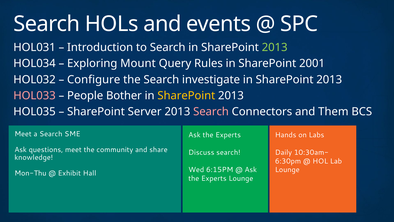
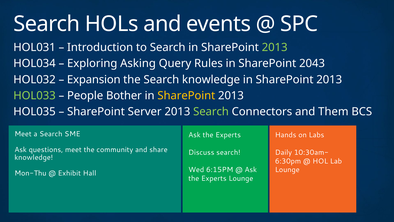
Mount: Mount -> Asking (138, 63)
2001: 2001 -> 2043 (312, 63)
Configure: Configure -> Expansion (94, 79)
Search investigate: investigate -> knowledge (211, 79)
HOL033 colour: pink -> light green (34, 95)
Search colour: pink -> light green (211, 111)
